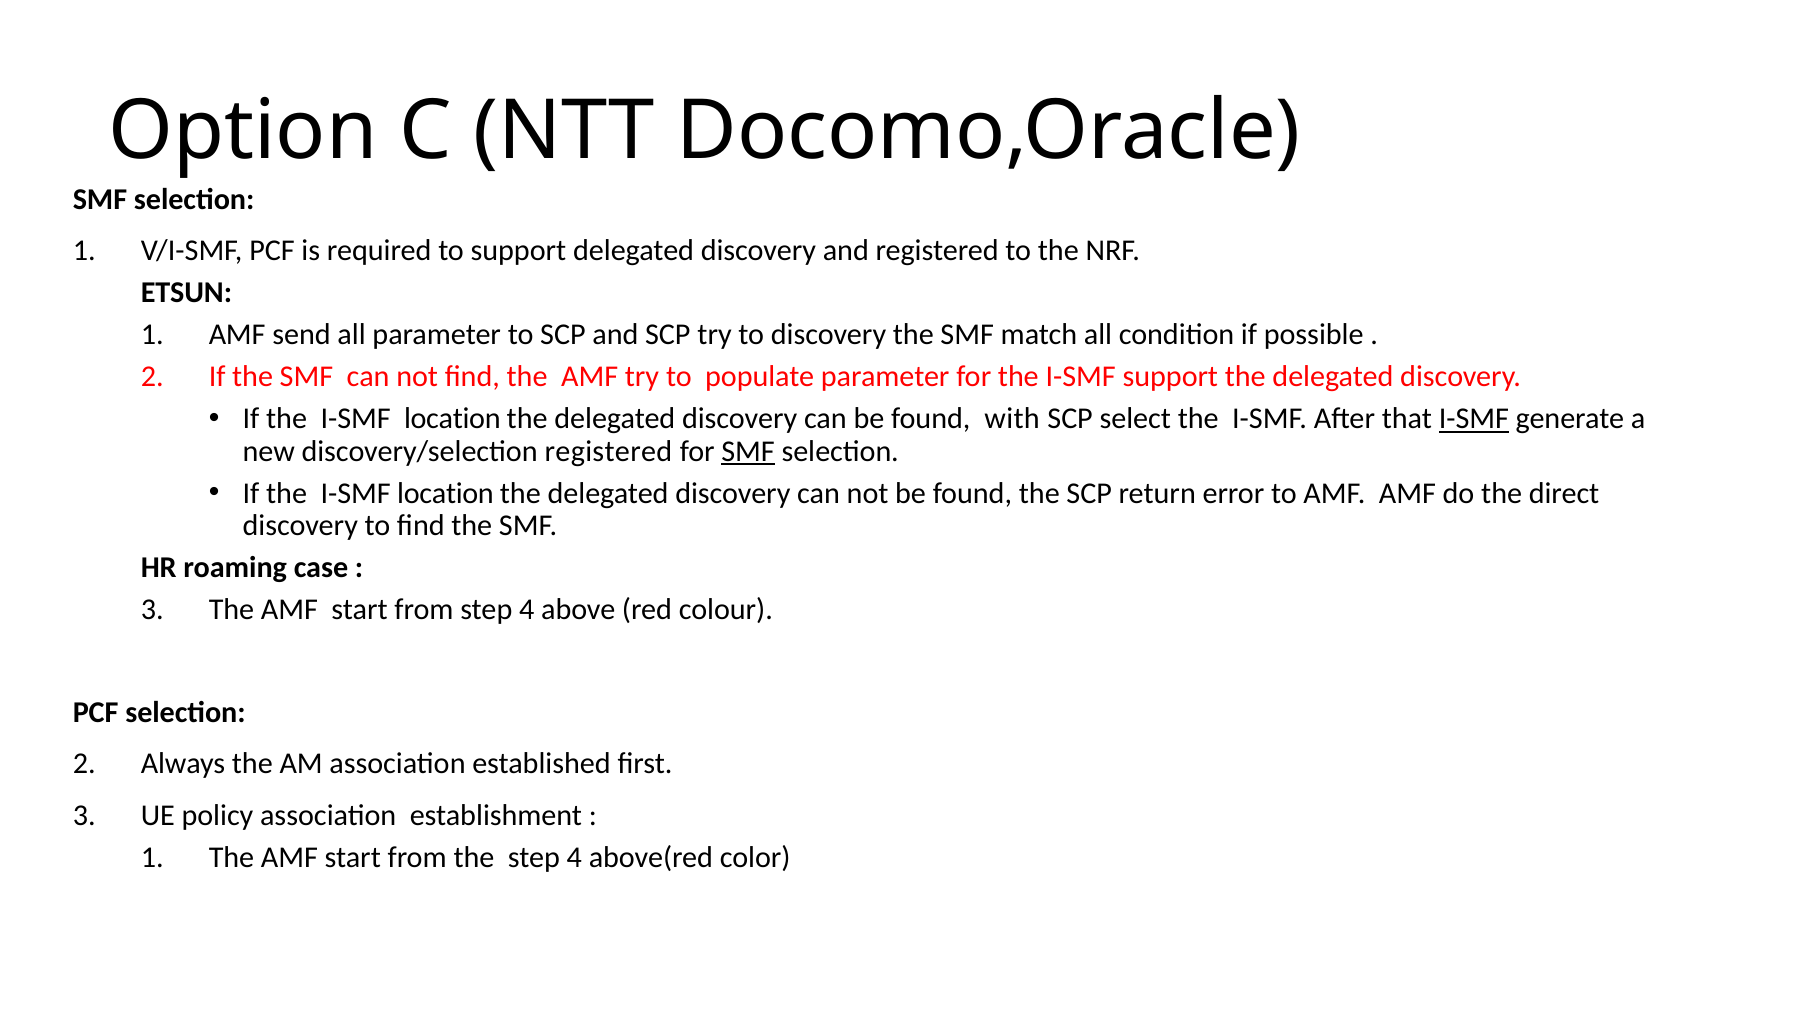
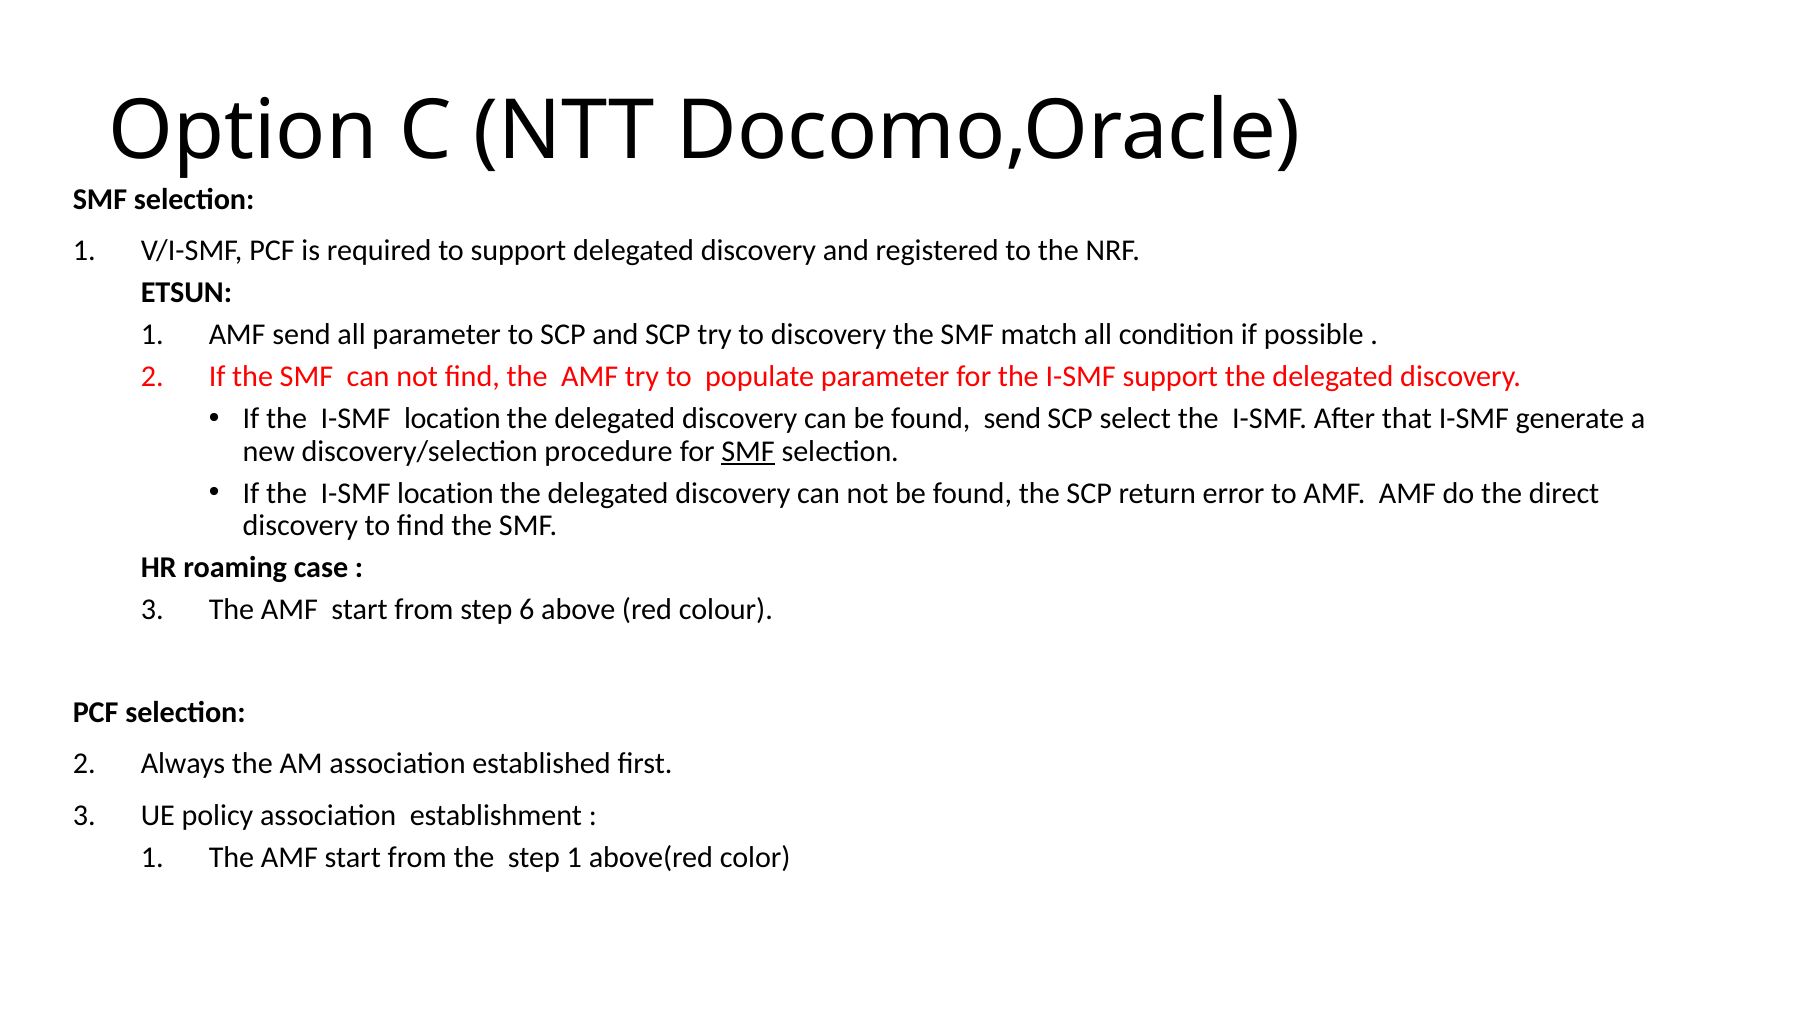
found with: with -> send (1012, 419)
I-SMF underline: present -> none (1474, 419)
discovery/selection registered: registered -> procedure (609, 451)
from step 4: 4 -> 6 (527, 610)
the step 4: 4 -> 1 (574, 857)
